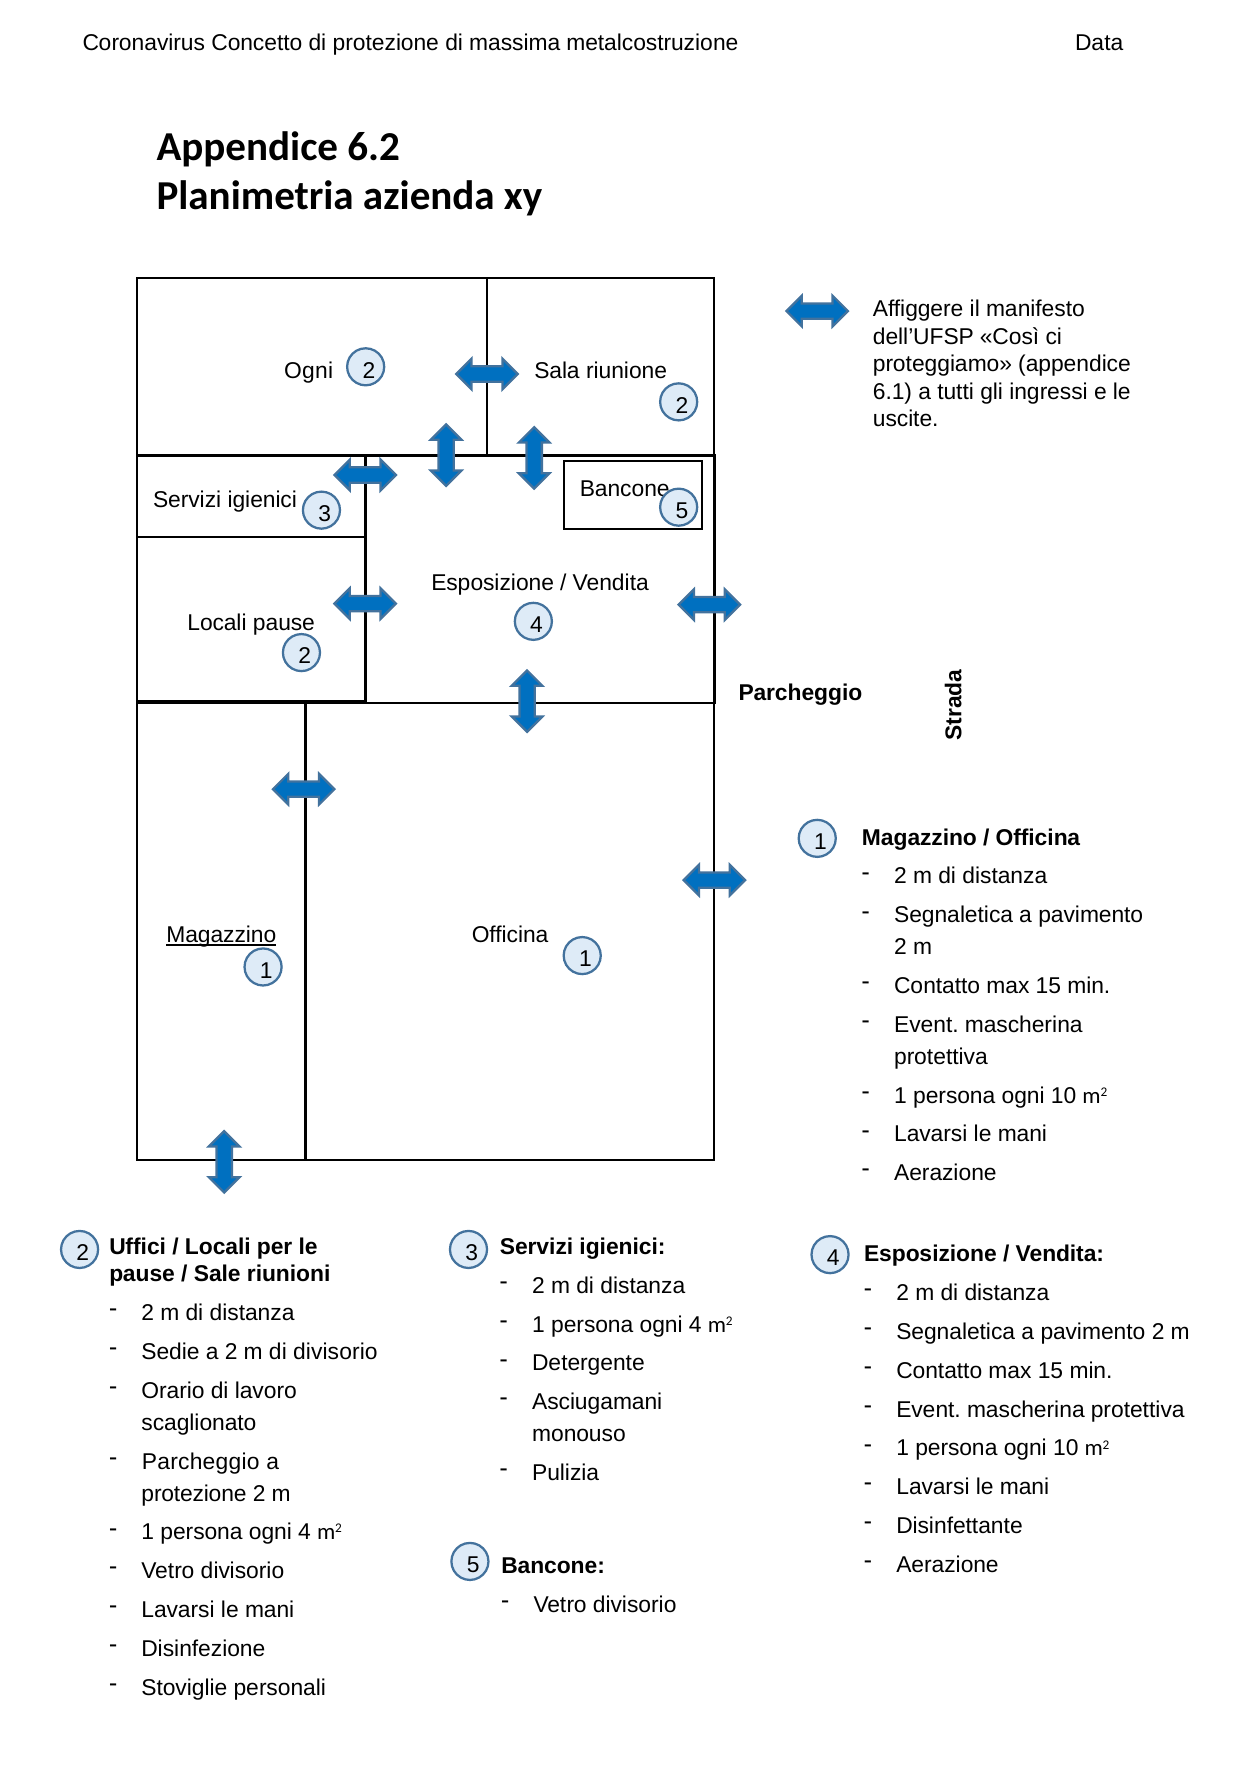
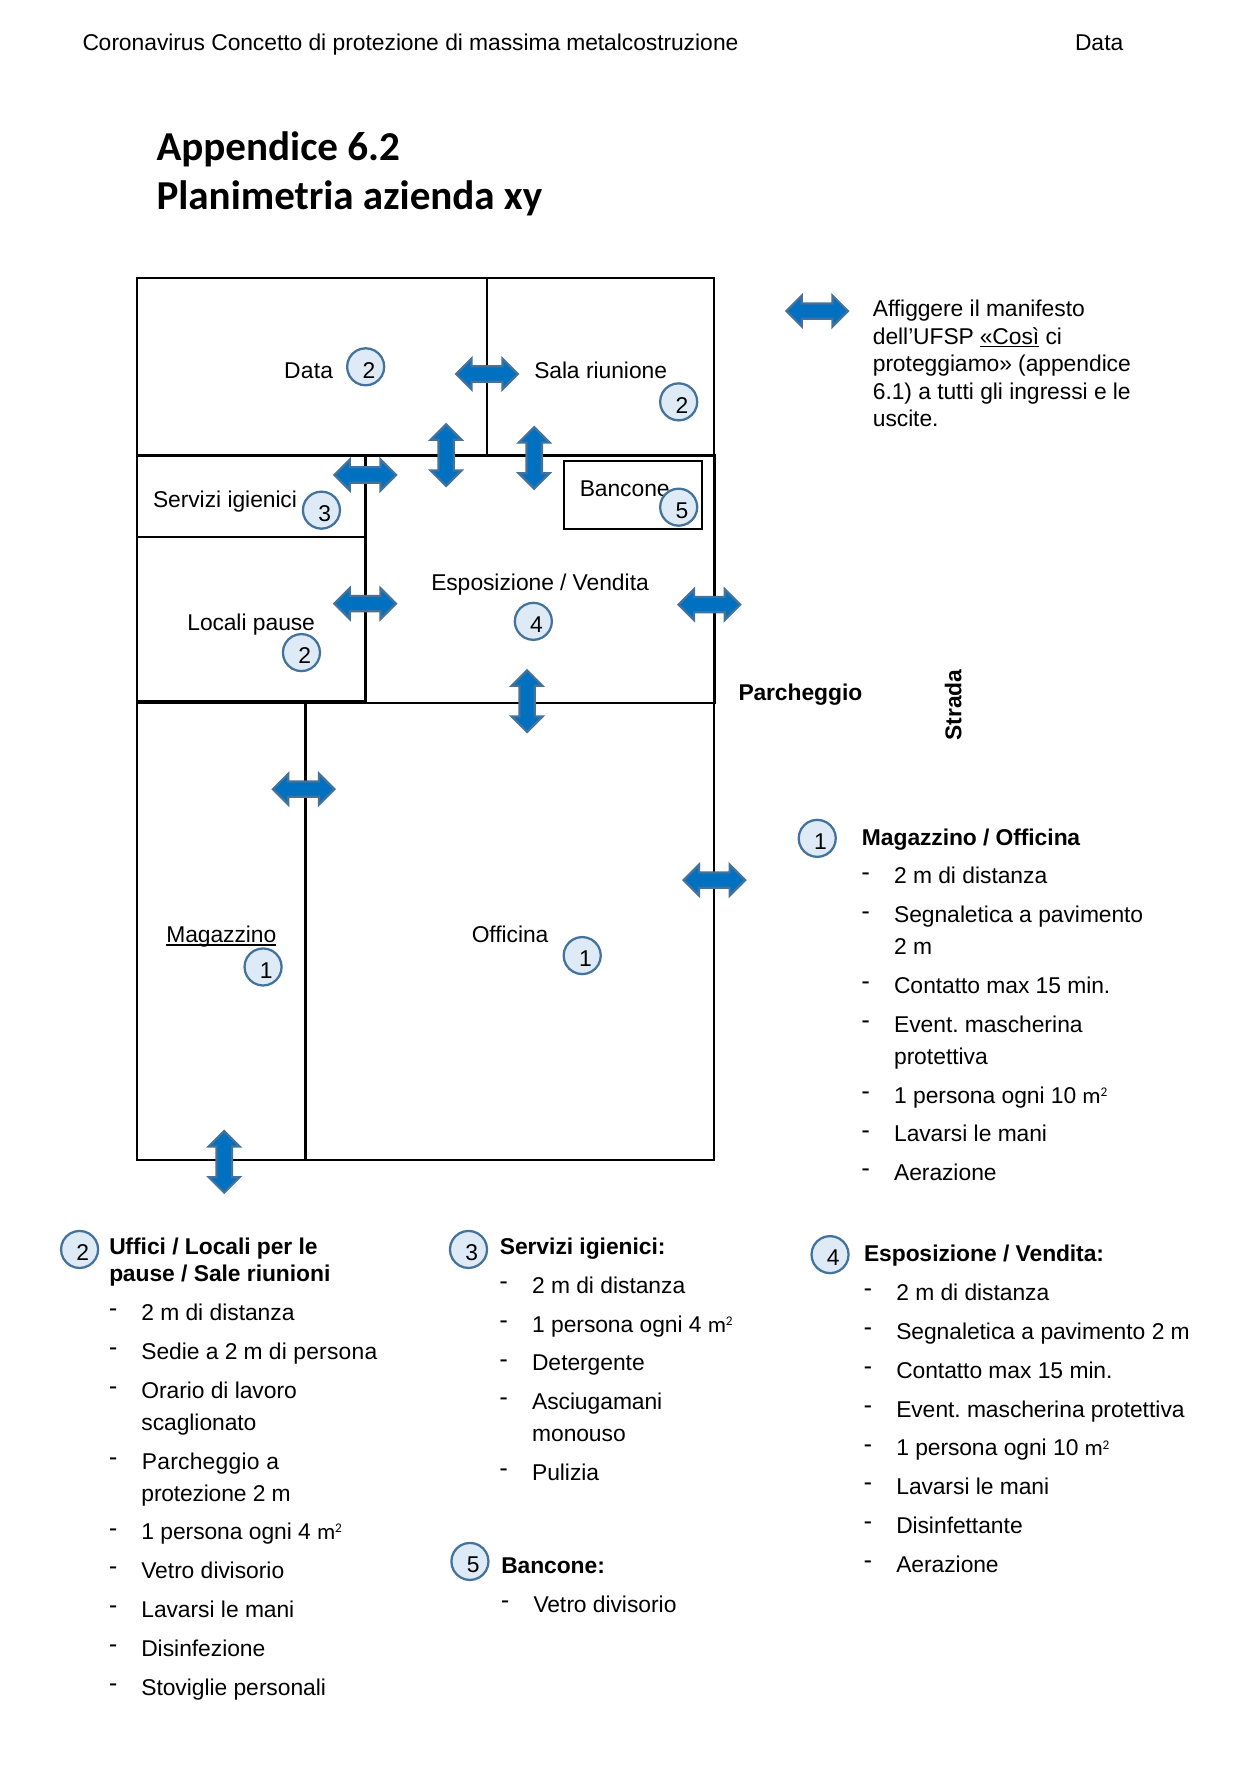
Così underline: none -> present (1010, 337)
Ogni: Ogni -> Data (309, 371)
di divisorio: divisorio -> persona (335, 1353)
